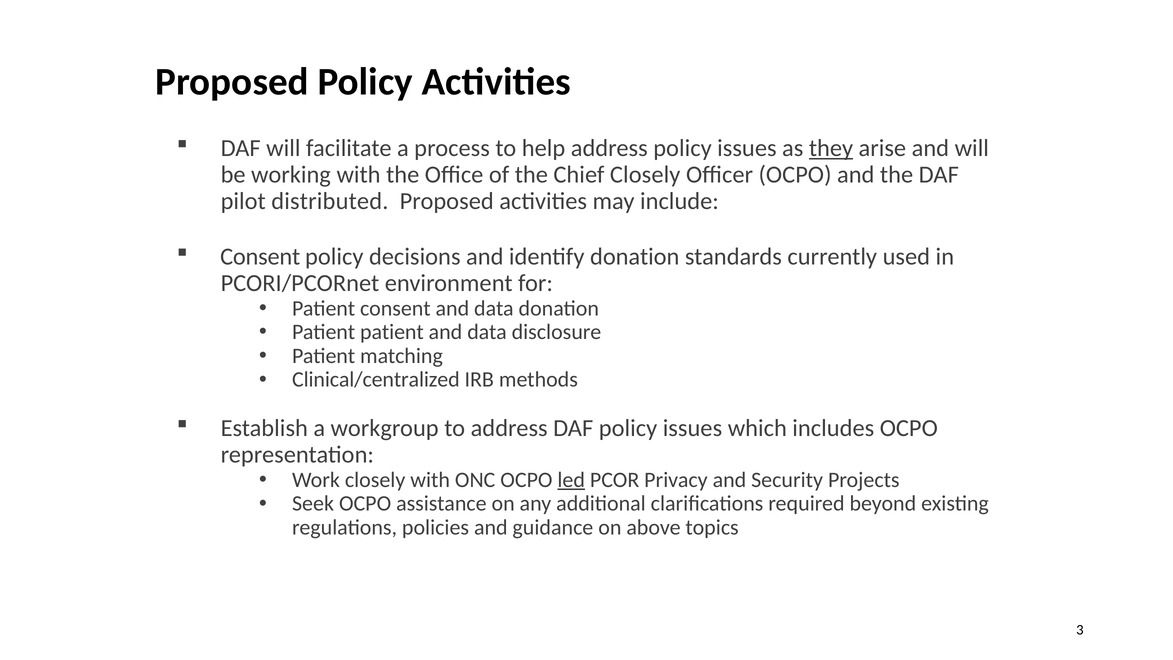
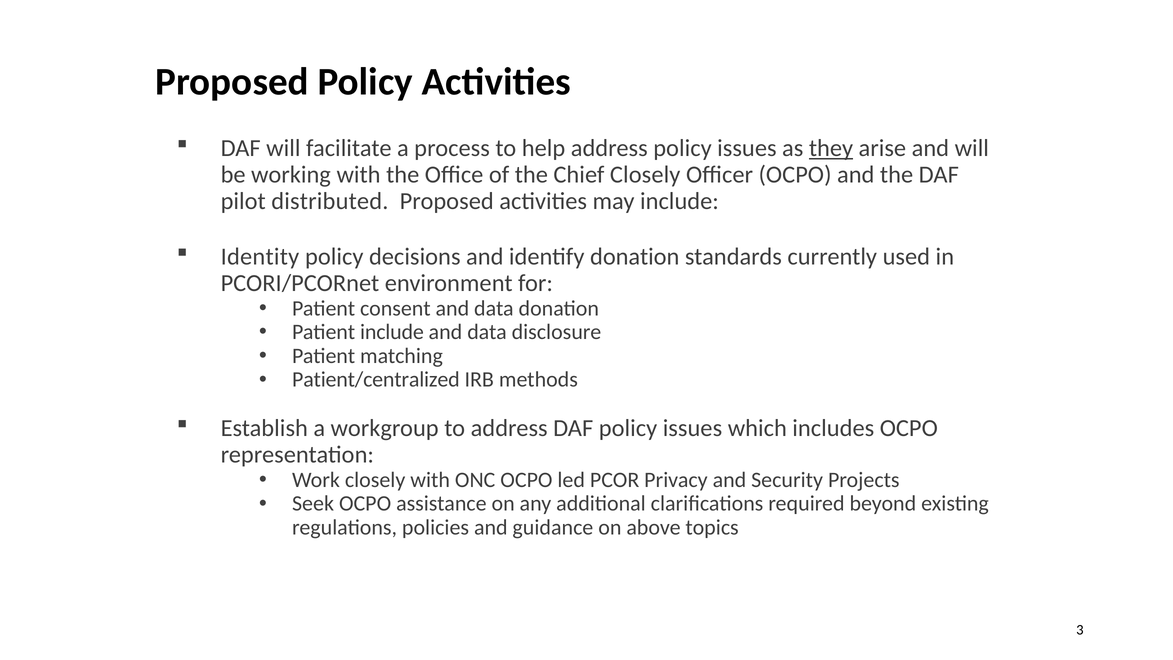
Consent: Consent -> Identity (260, 257)
Patient patient: patient -> include (392, 332)
Clinical/centralized: Clinical/centralized -> Patient/centralized (376, 379)
led underline: present -> none (571, 480)
